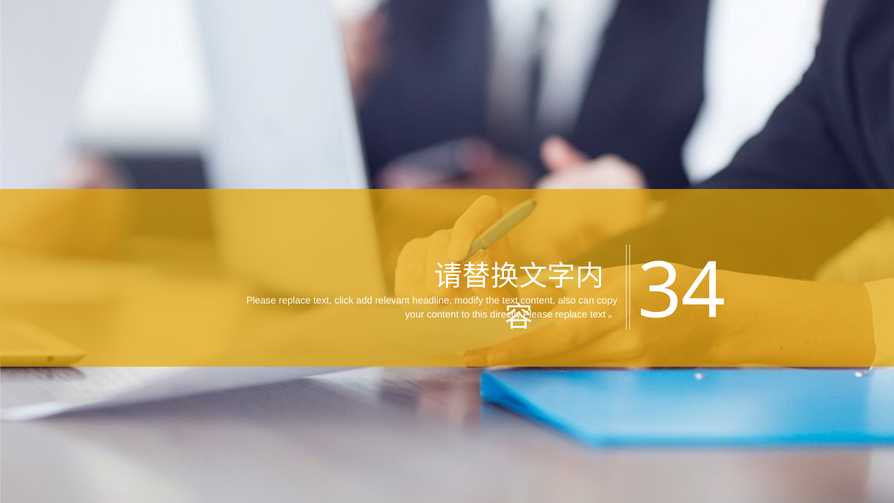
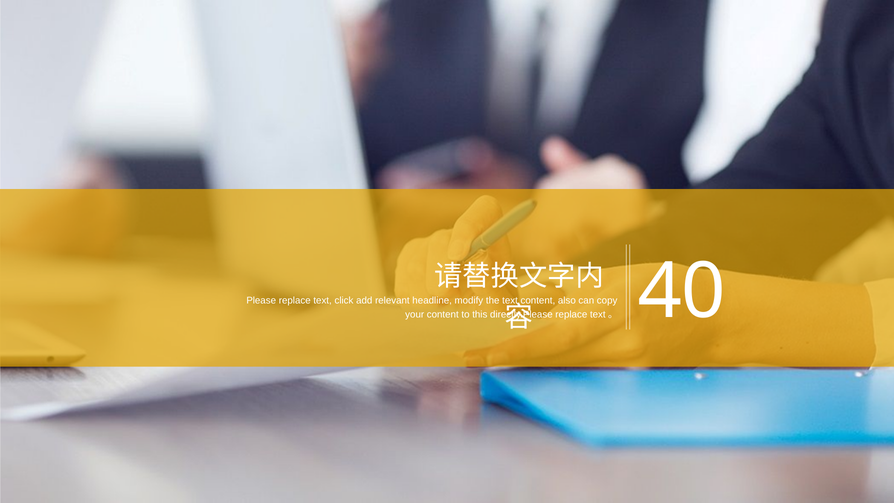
34: 34 -> 40 (682, 292)
